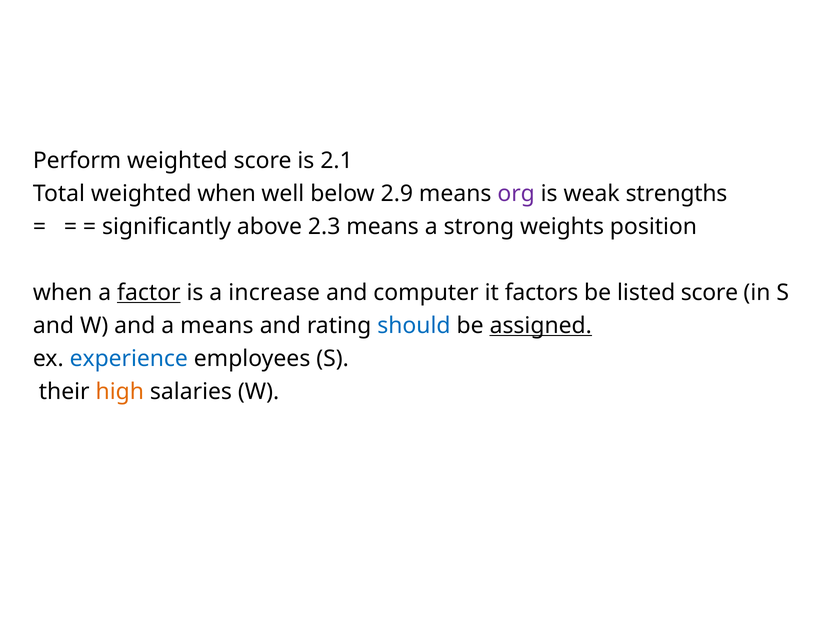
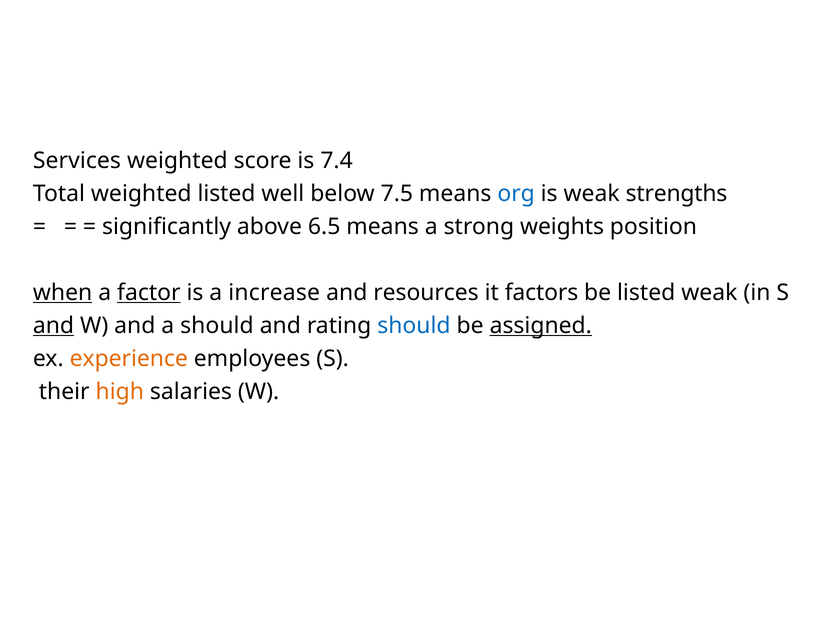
Perform: Perform -> Services (77, 160)
2.1: 2.1 -> 7.4 (337, 160)
weighted when: when -> listed (226, 193)
2.9: 2.9 -> 7.5 (397, 193)
org colour: purple -> blue (516, 193)
2.3: 2.3 -> 6.5 (324, 226)
when underline: none -> present (63, 293)
computer: computer -> resources (426, 293)
listed score: score -> weak (709, 293)
and underline: none -> present (53, 326)
a means: means -> should (217, 326)
experience colour: blue -> orange (129, 359)
